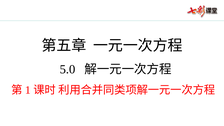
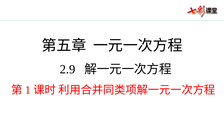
5.0: 5.0 -> 2.9 (67, 69)
